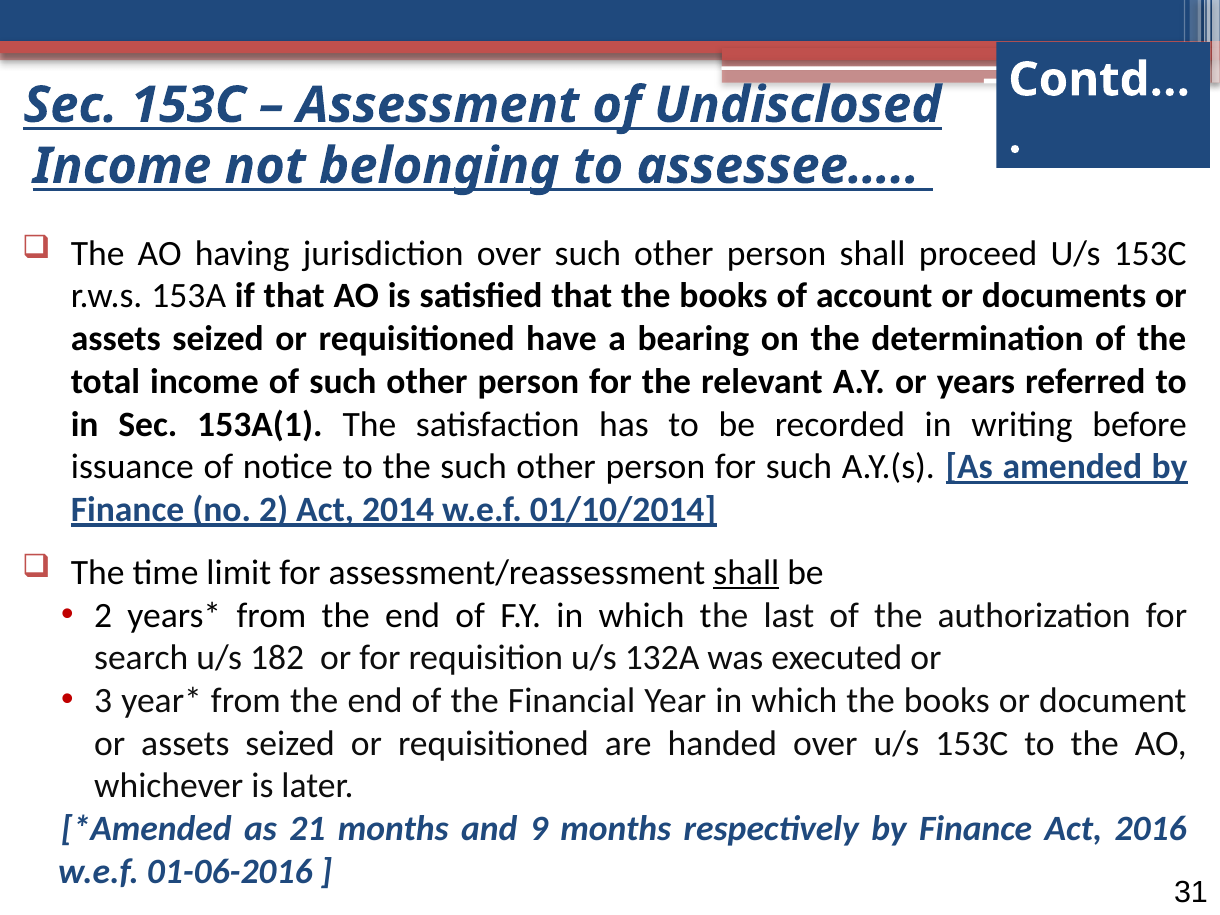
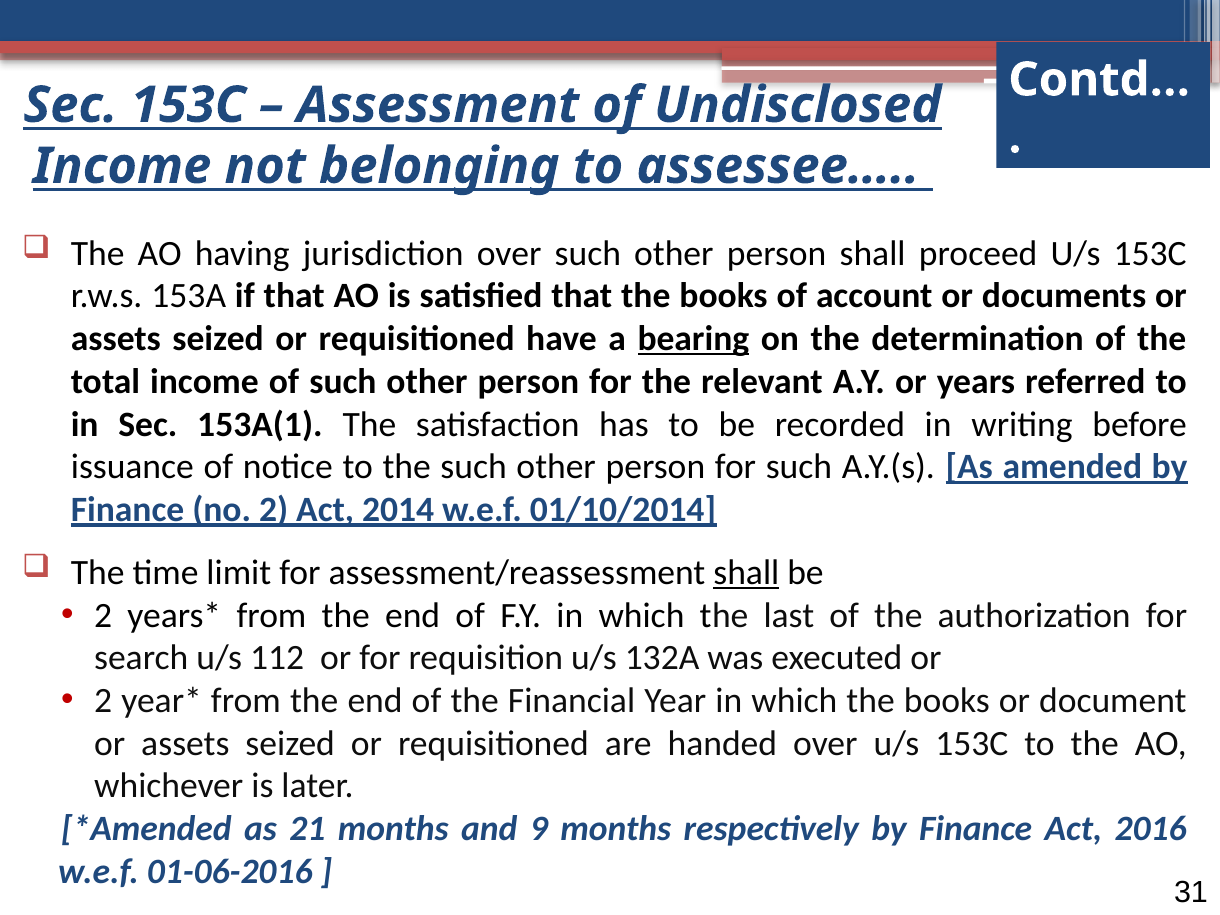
bearing underline: none -> present (693, 339)
182: 182 -> 112 (277, 658)
3: 3 -> 2 (103, 701)
